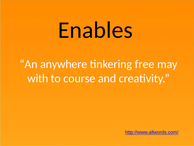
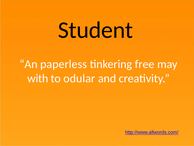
Enables: Enables -> Student (95, 30)
anywhere: anywhere -> paperless (64, 64)
course: course -> odular (79, 78)
